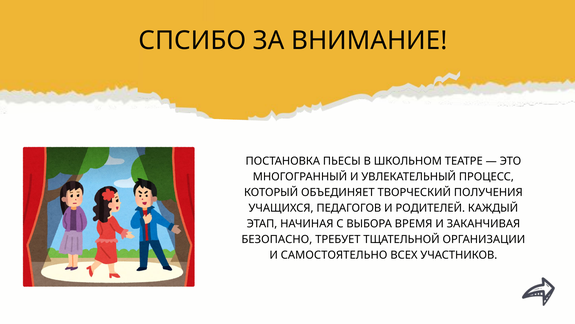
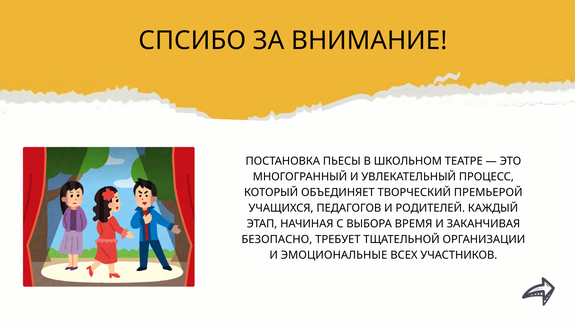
ПОЛУЧЕНИЯ: ПОЛУЧЕНИЯ -> ПРЕМЬЕРОЙ (488, 192)
САМОСТОЯТЕЛЬНО: САМОСТОЯТЕЛЬНО -> ЭМОЦИОНАЛЬНЫЕ (334, 255)
